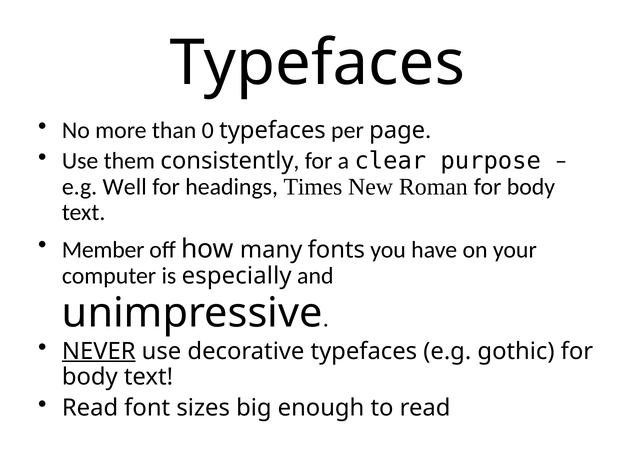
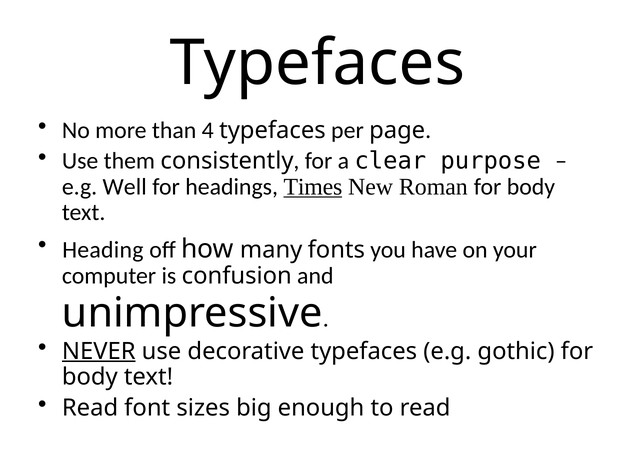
0: 0 -> 4 (208, 130)
Times underline: none -> present (313, 187)
Member: Member -> Heading (103, 250)
especially: especially -> confusion (237, 276)
